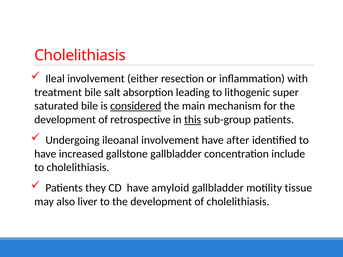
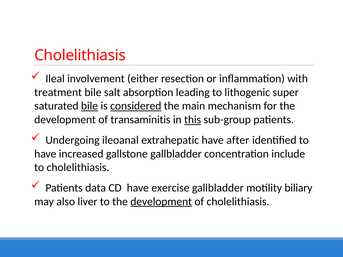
bile underline: none -> present (90, 106)
retrospective: retrospective -> transaminitis (140, 120)
ileoanal involvement: involvement -> extrahepatic (170, 140)
they: they -> data (96, 188)
amyloid: amyloid -> exercise (170, 188)
tissue: tissue -> biliary (298, 188)
development underline: none -> present (161, 202)
